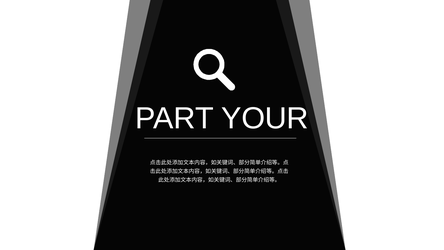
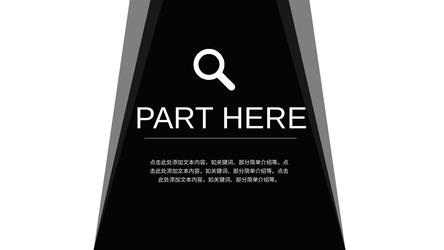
YOUR: YOUR -> HERE (265, 118)
